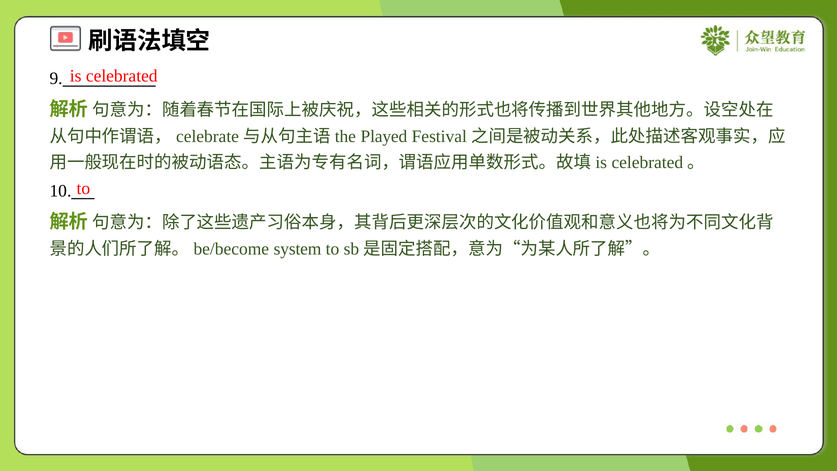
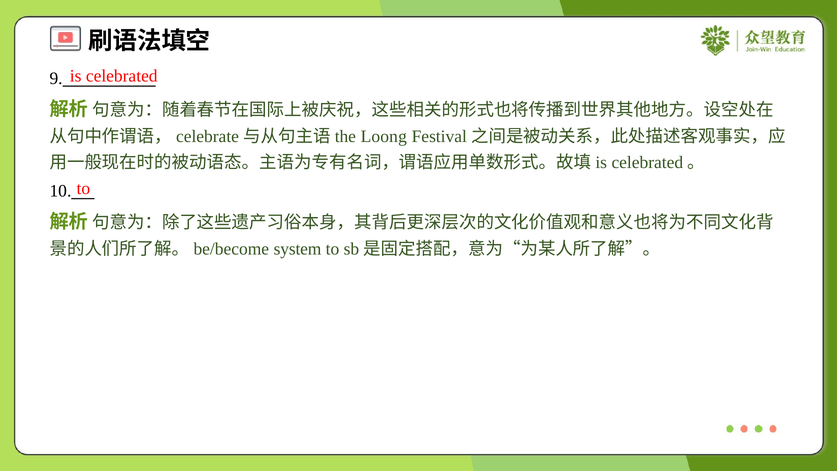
Played: Played -> Loong (384, 136)
